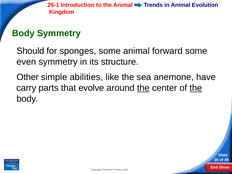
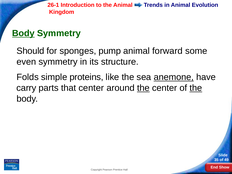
Body underline: none -> present (23, 33)
sponges some: some -> pump (110, 51)
Other: Other -> Folds (28, 77)
abilities: abilities -> proteins (86, 77)
anemone underline: none -> present (174, 77)
that evolve: evolve -> center (91, 88)
